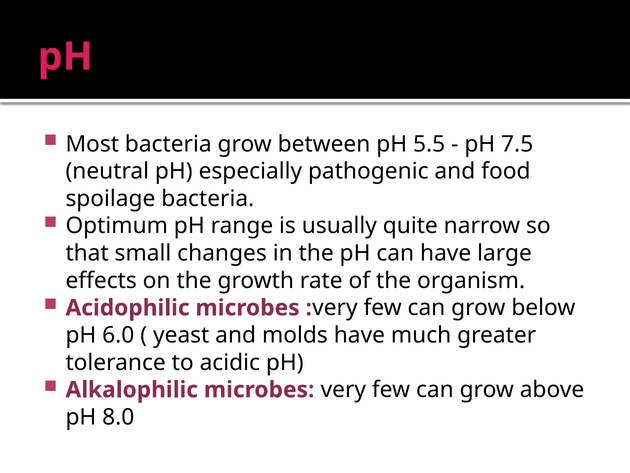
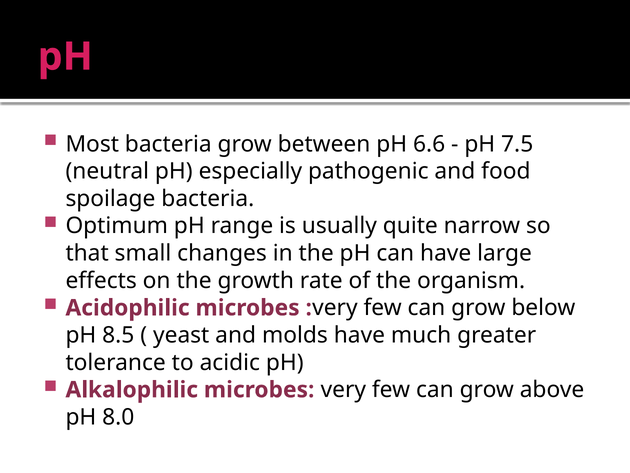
5.5: 5.5 -> 6.6 (429, 144)
6.0: 6.0 -> 8.5 (118, 335)
